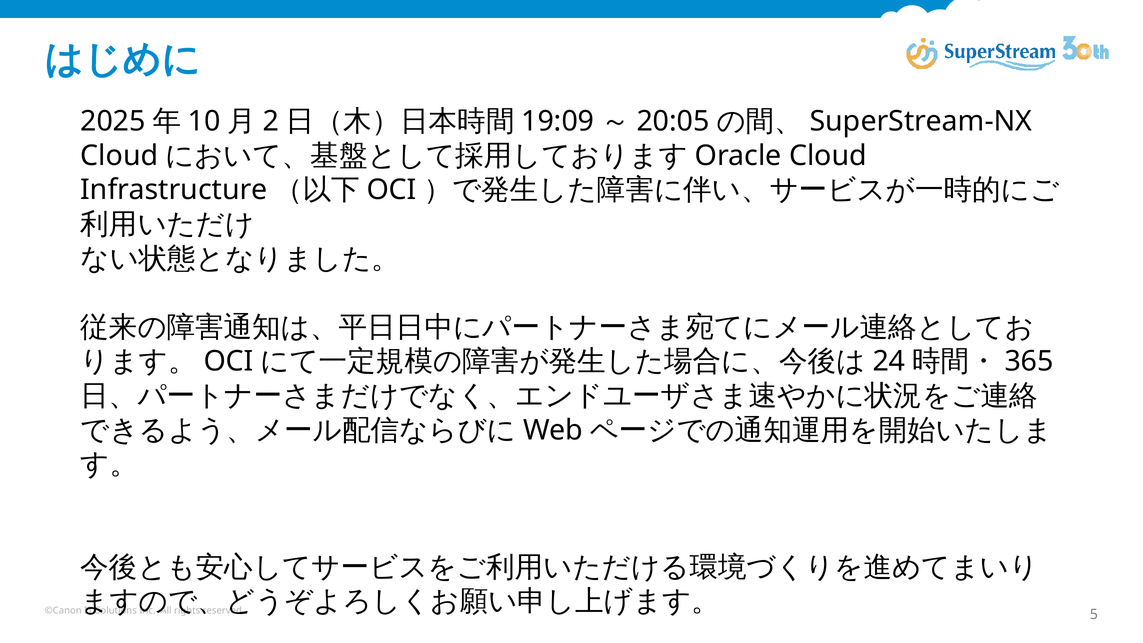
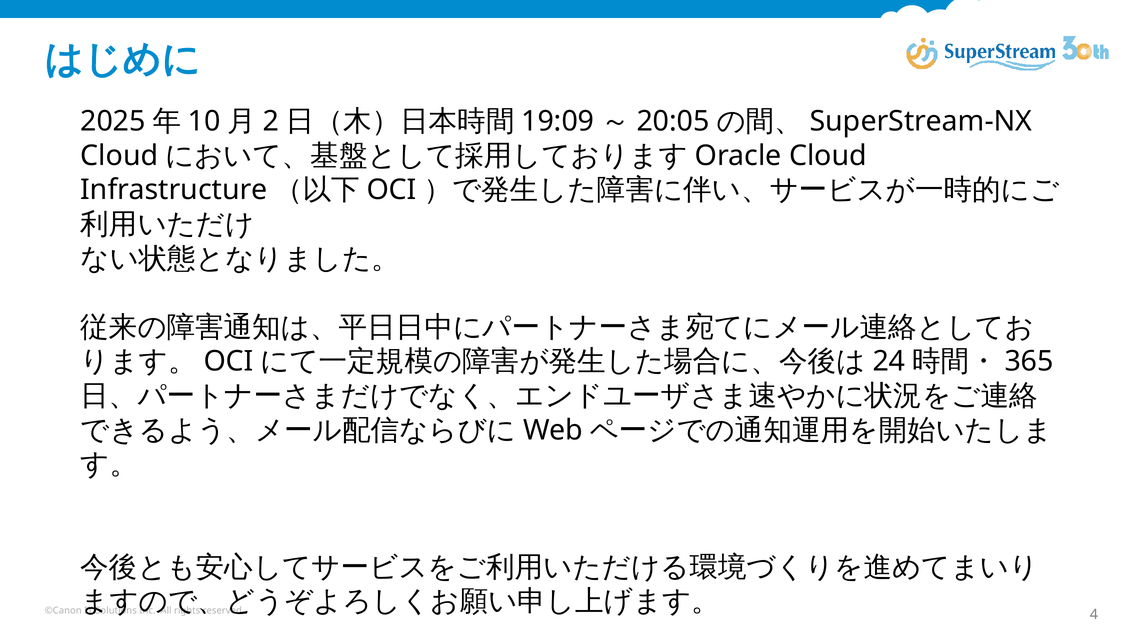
5: 5 -> 4 (1094, 614)
